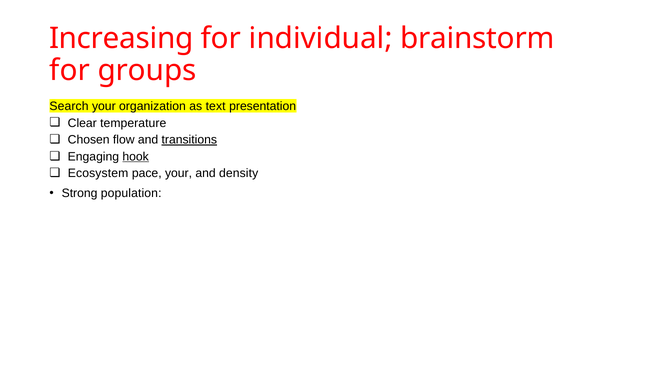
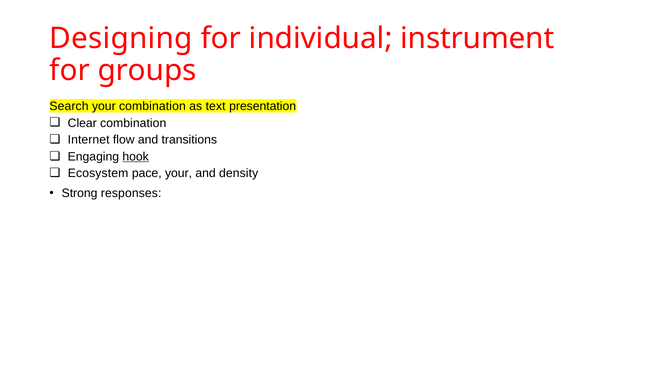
Increasing: Increasing -> Designing (121, 38)
brainstorm: brainstorm -> instrument (477, 38)
your organization: organization -> combination (152, 106)
Clear temperature: temperature -> combination (133, 123)
Chosen: Chosen -> Internet (89, 140)
transitions underline: present -> none (189, 140)
population: population -> responses (131, 193)
